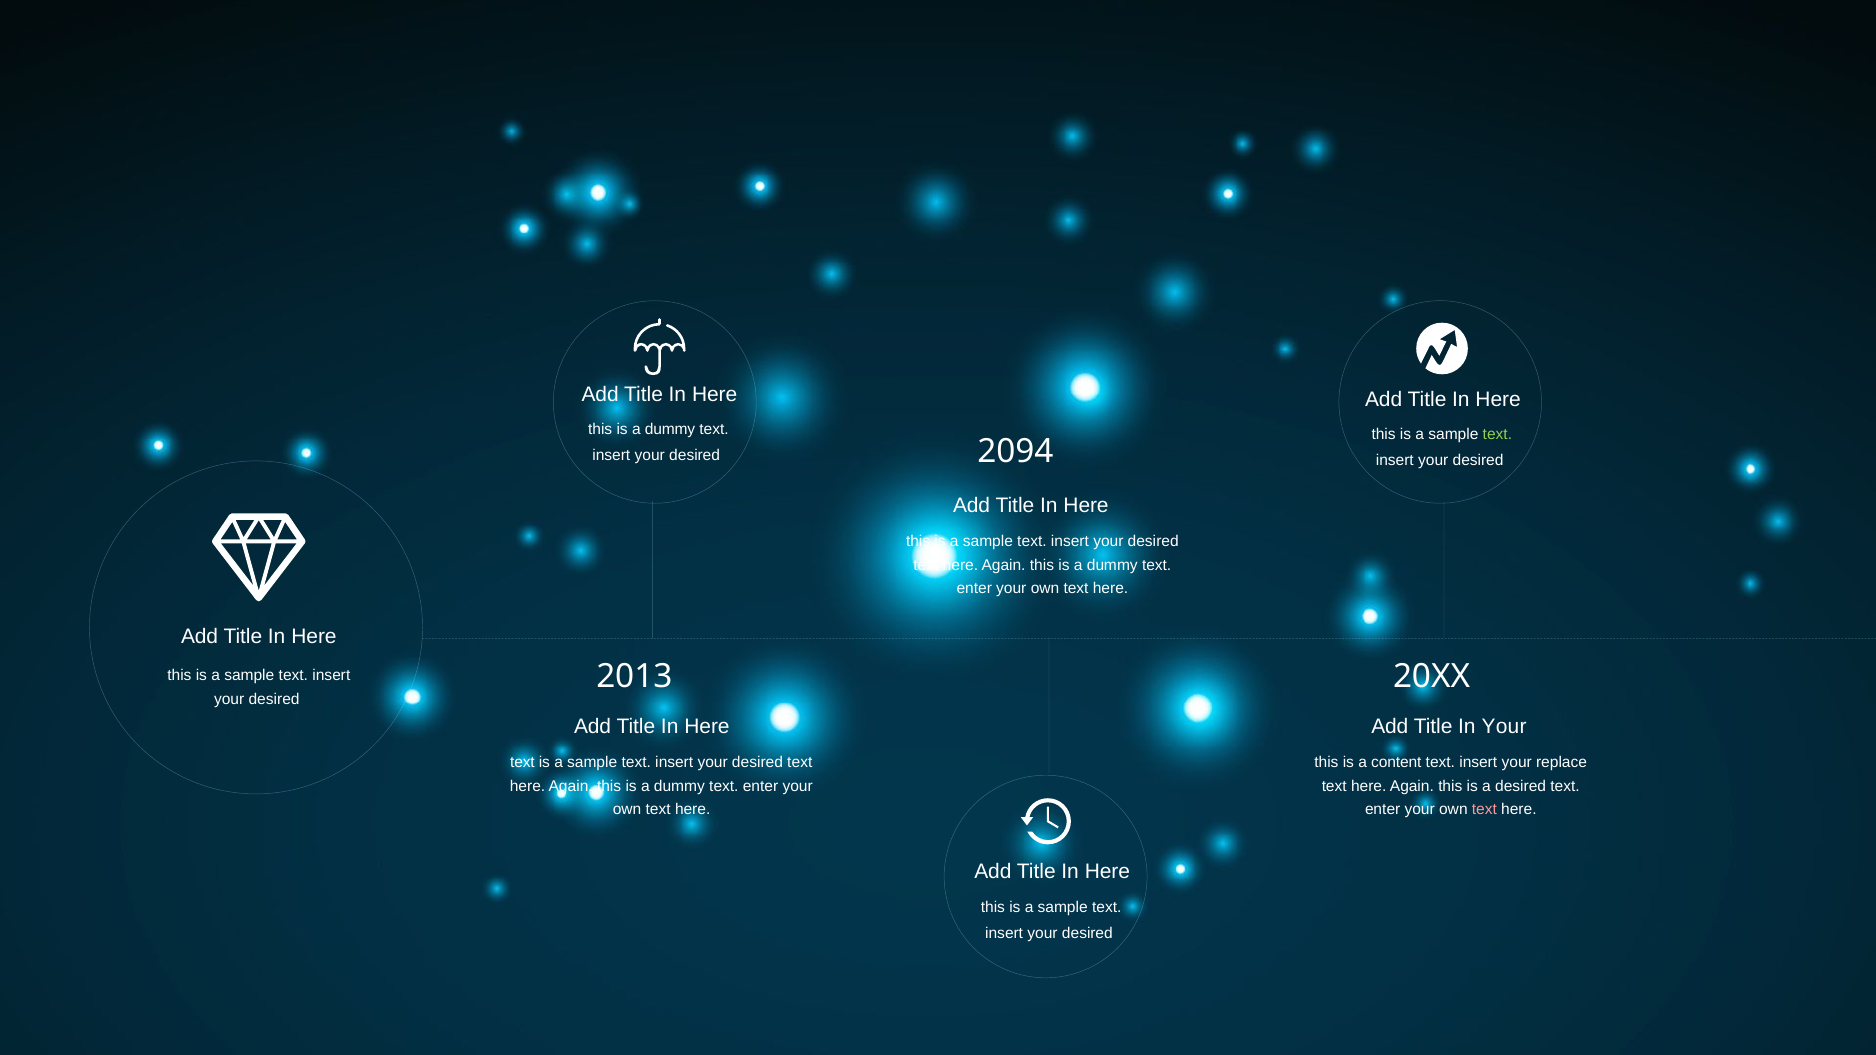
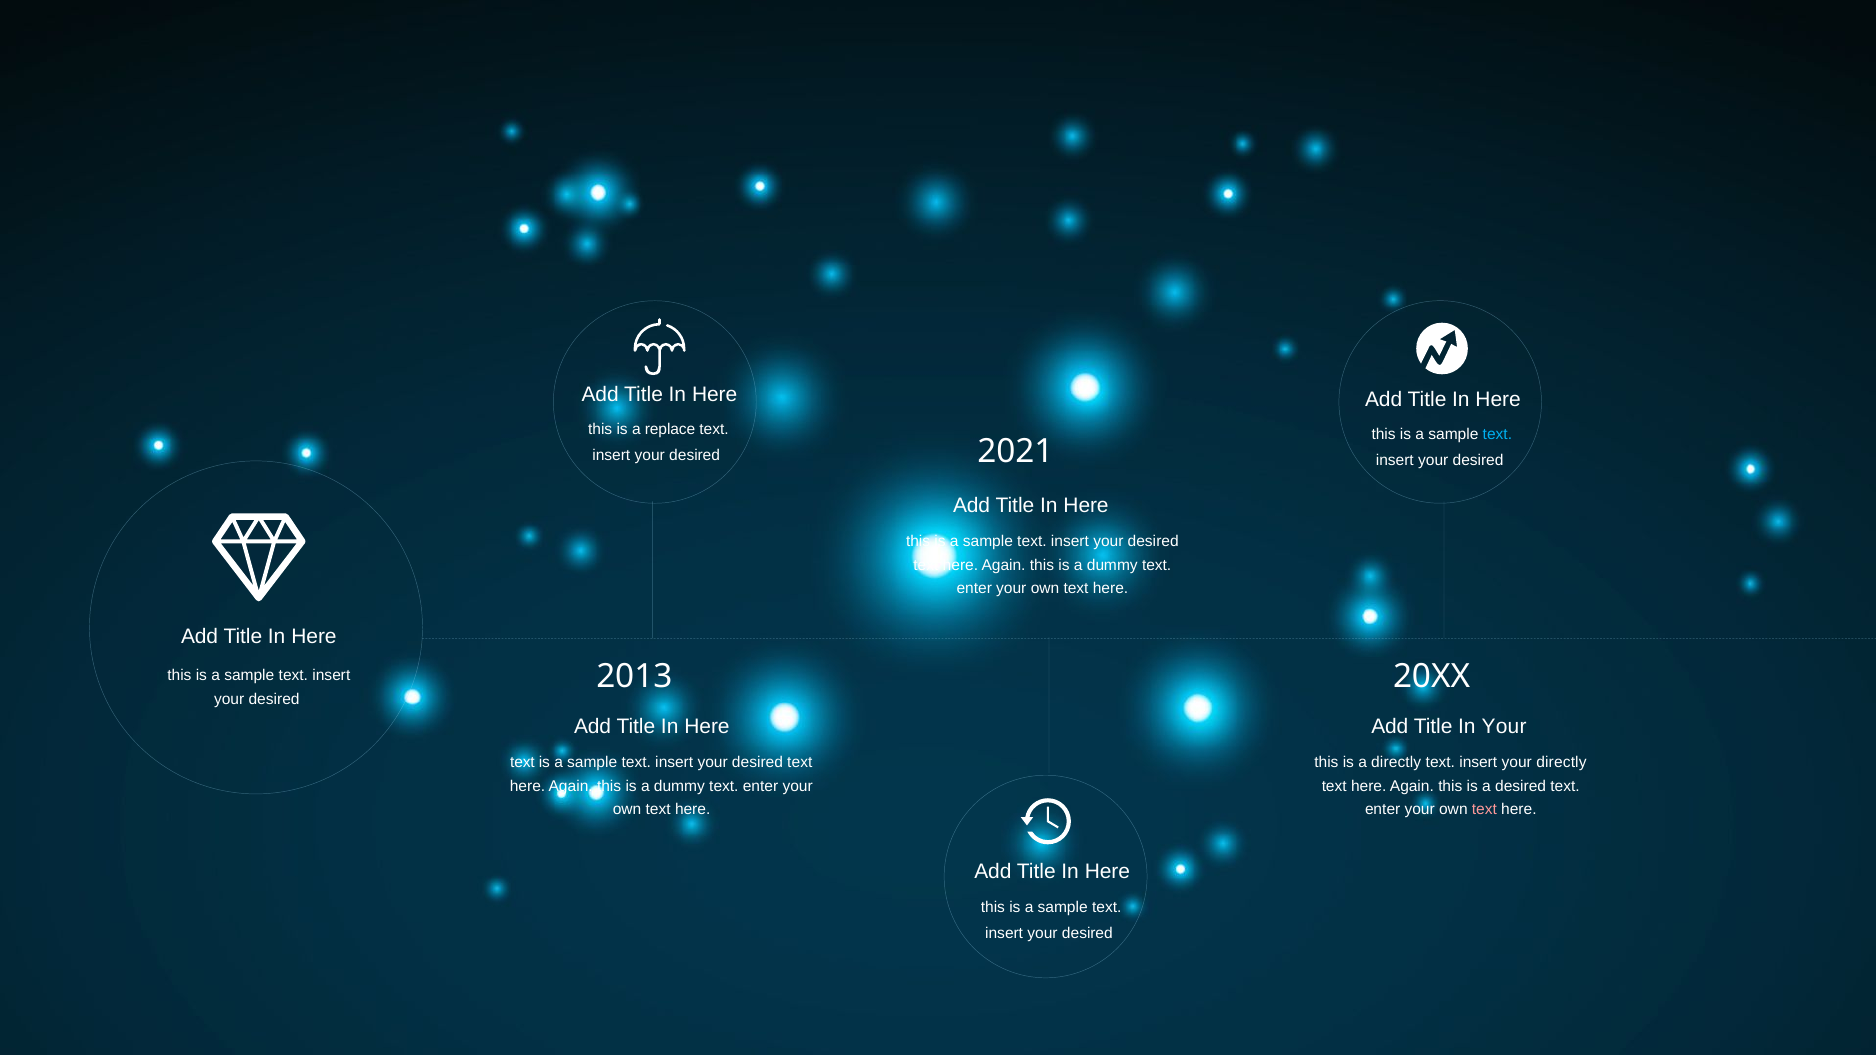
dummy: dummy -> replace (670, 429)
text colour: light green -> light blue (1497, 435)
2094: 2094 -> 2021 (1015, 452)
a content: content -> directly (1396, 763)
your replace: replace -> directly (1561, 763)
